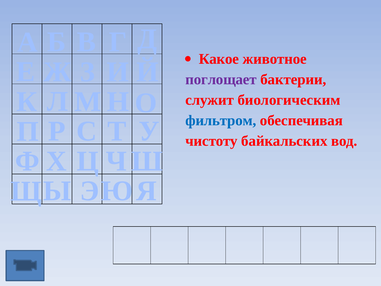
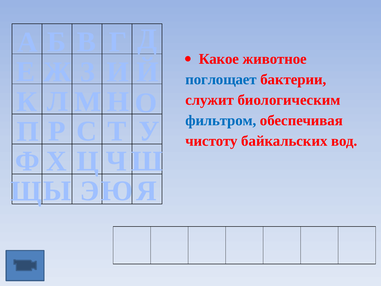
поглощает colour: purple -> blue (221, 79)
